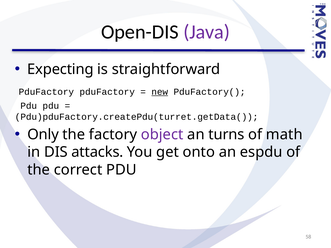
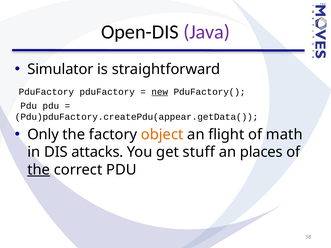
Expecting: Expecting -> Simulator (60, 69)
Pdu)pduFactory.createPdu(turret.getData(: Pdu)pduFactory.createPdu(turret.getData( -> Pdu)pduFactory.createPdu(appear.getData( (137, 117)
object colour: purple -> orange (162, 135)
turns: turns -> flight (226, 135)
onto: onto -> stuff (199, 152)
espdu: espdu -> places (261, 152)
the underline: none -> present (39, 170)
